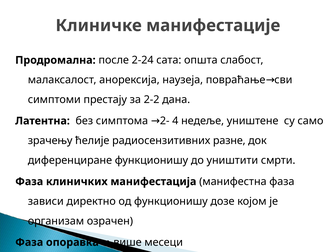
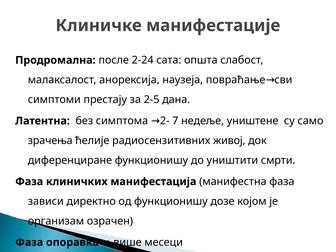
2-2: 2-2 -> 2-5 (152, 100)
4: 4 -> 7 (175, 121)
зрачењу: зрачењу -> зрачења (50, 141)
разне: разне -> живој (229, 141)
